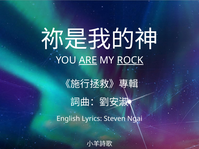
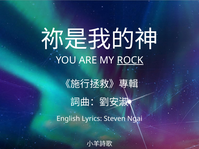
ARE underline: present -> none (88, 60)
